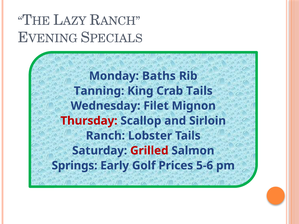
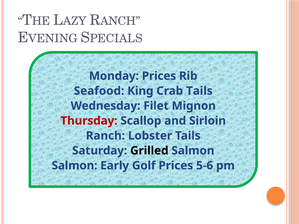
Monday Baths: Baths -> Prices (159, 76)
Tanning: Tanning -> Seafood (99, 91)
Grilled colour: red -> black (149, 151)
Springs: Springs -> Salmon (75, 166)
